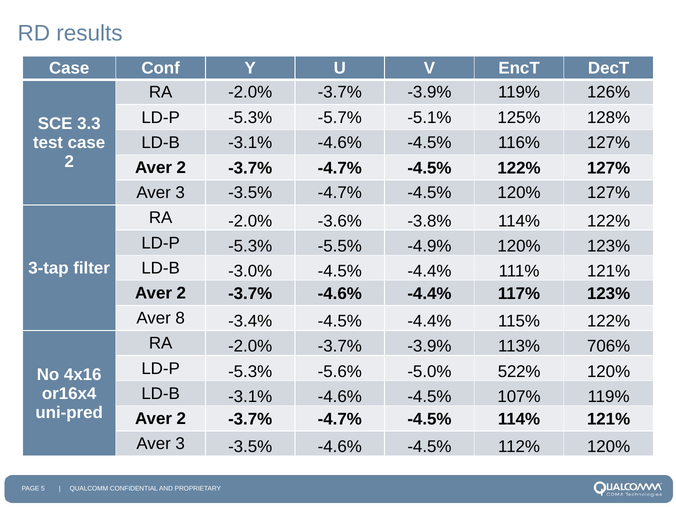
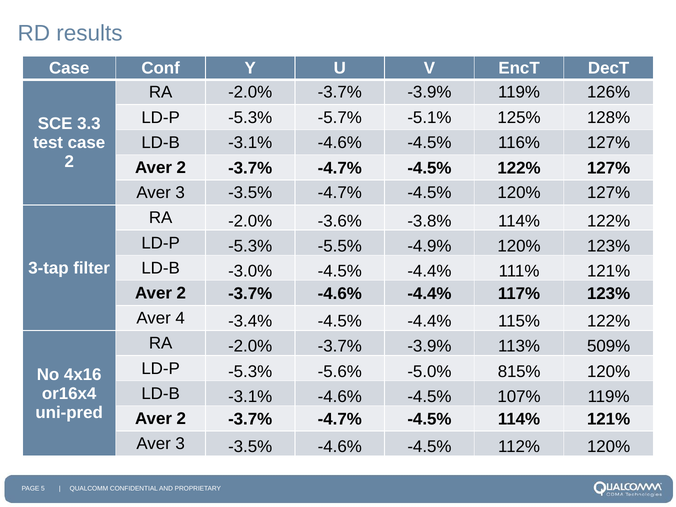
8: 8 -> 4 (180, 318)
706%: 706% -> 509% (609, 346)
522%: 522% -> 815% (519, 372)
